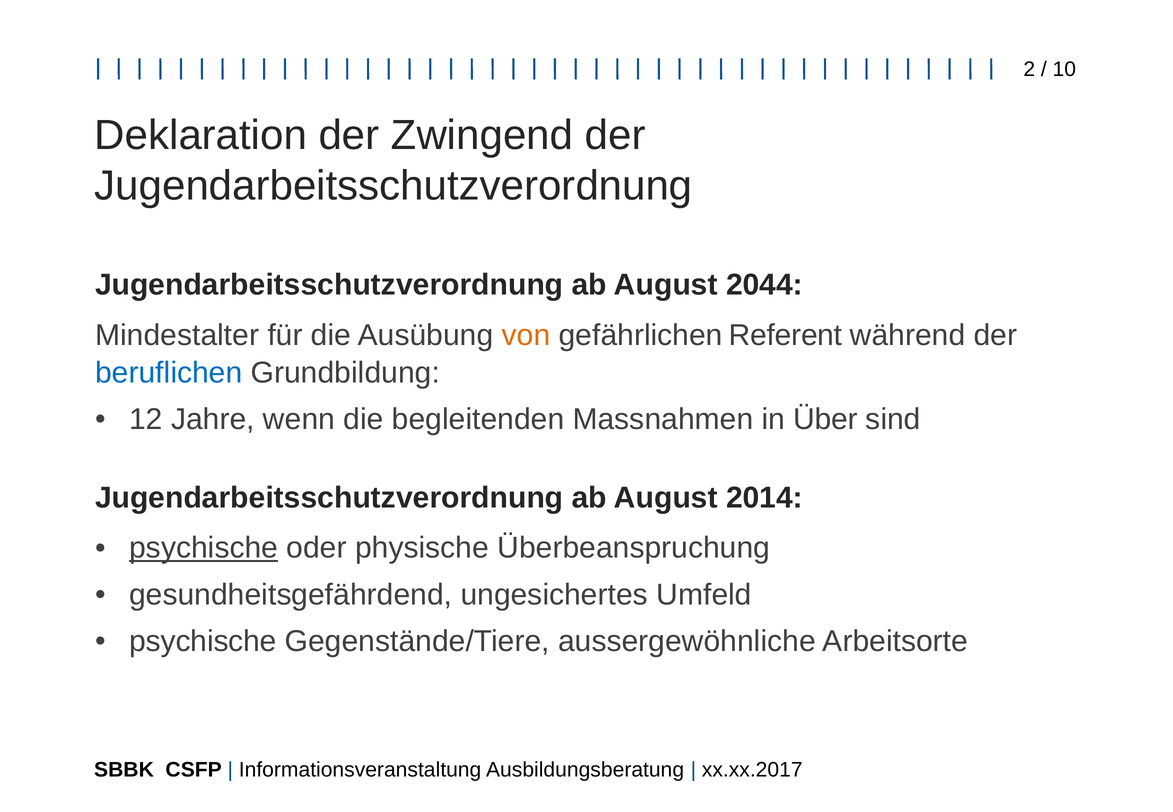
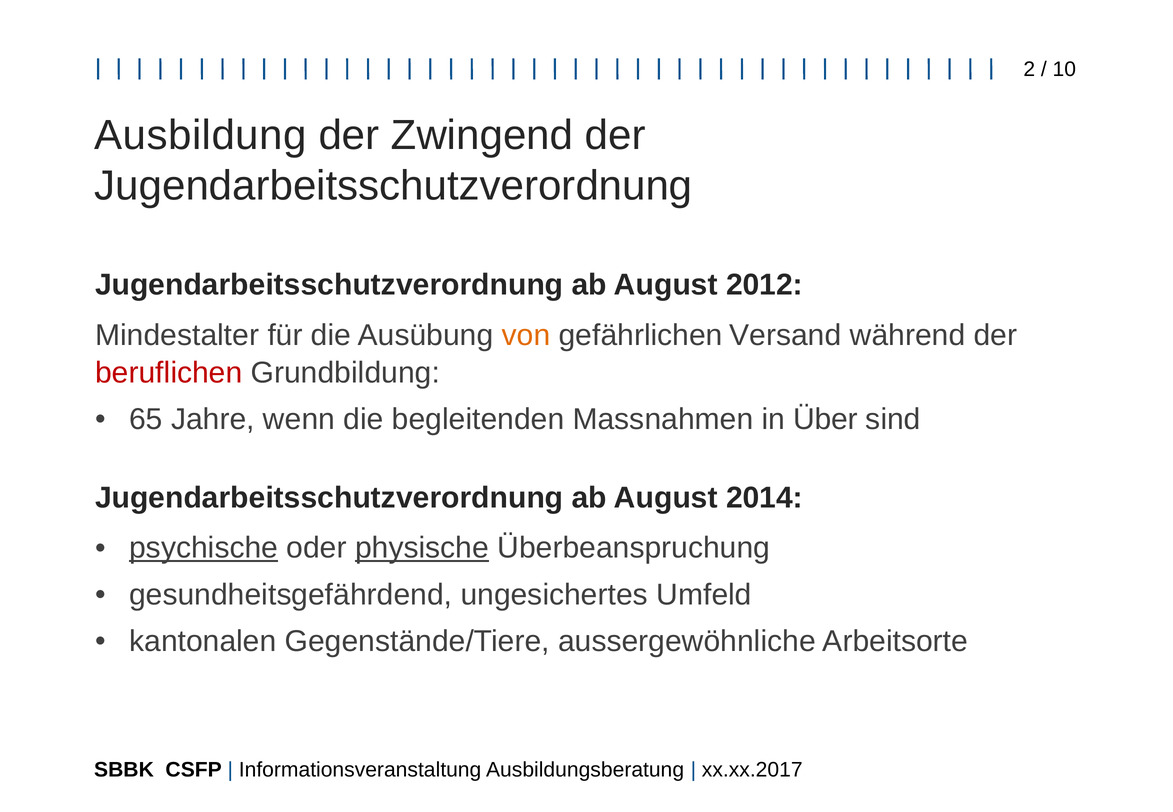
Deklaration: Deklaration -> Ausbildung (200, 136)
2044: 2044 -> 2012 (764, 285)
Referent: Referent -> Versand (785, 335)
beruflichen colour: blue -> red (169, 373)
12: 12 -> 65 (146, 419)
physische underline: none -> present (422, 548)
psychische: psychische -> kantonalen (203, 641)
